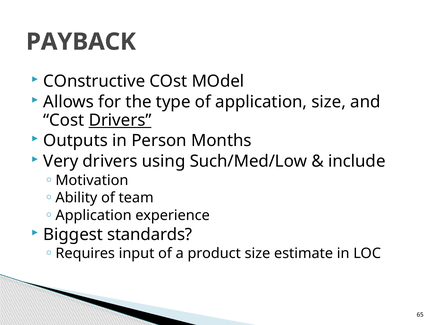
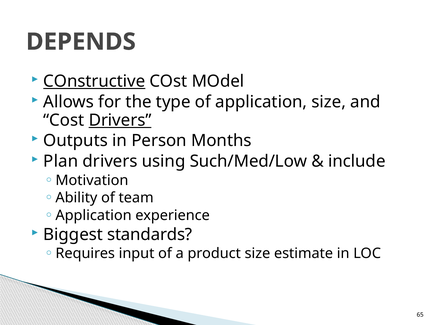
PAYBACK: PAYBACK -> DEPENDS (81, 42)
COnstructive underline: none -> present (94, 81)
Very: Very -> Plan (61, 162)
